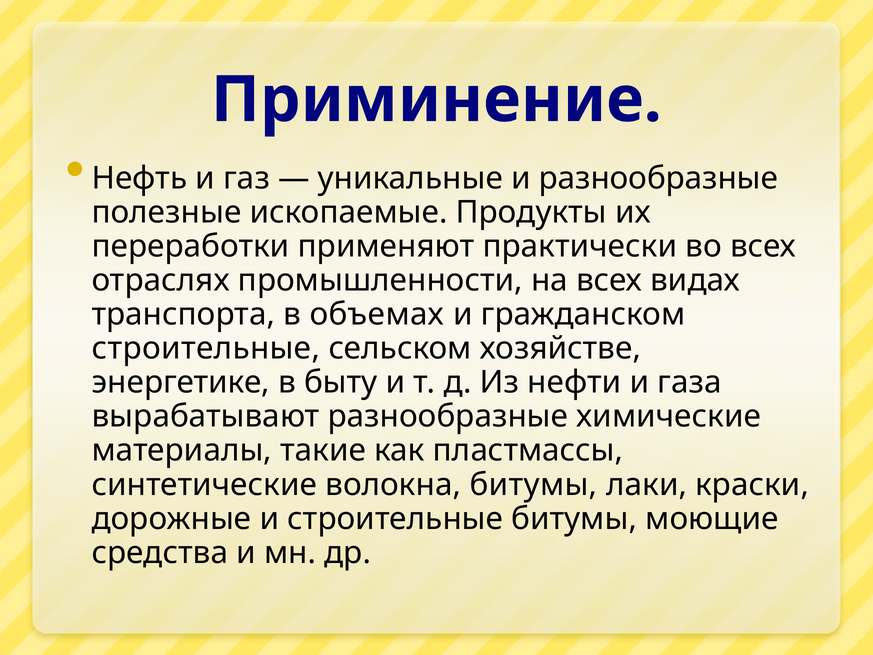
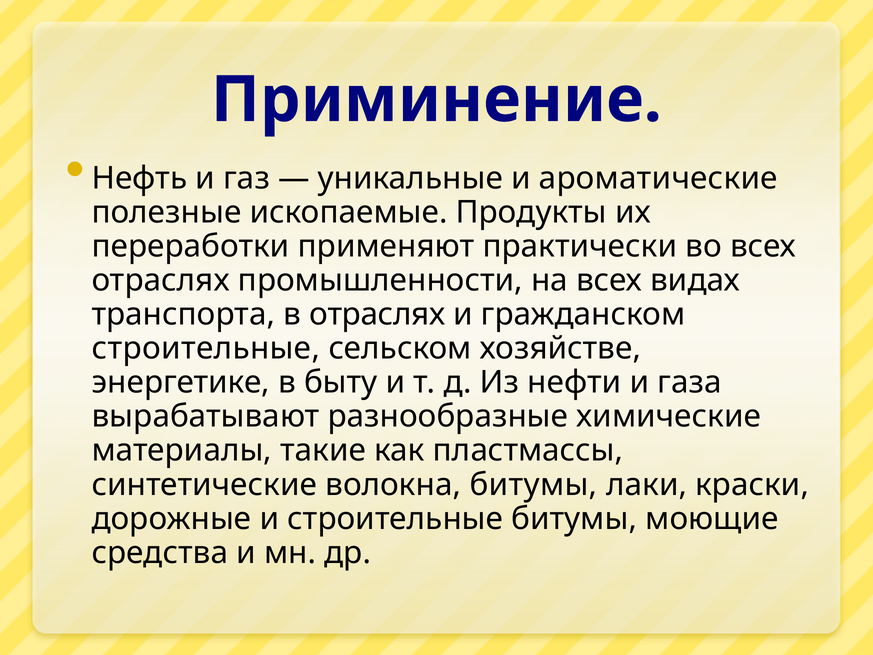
и разнообразные: разнообразные -> ароматические (658, 178)
в объемах: объемах -> отраслях (377, 314)
